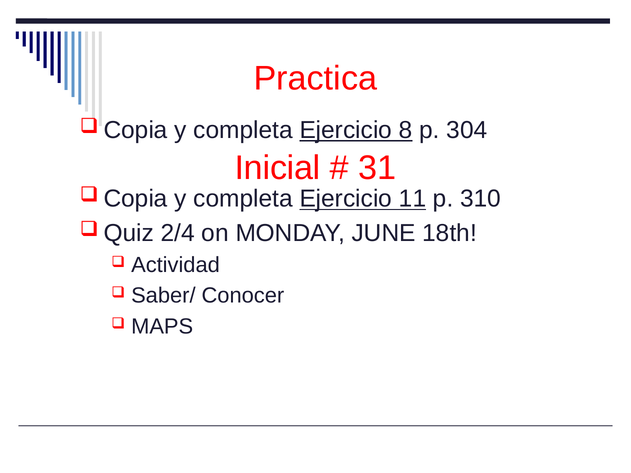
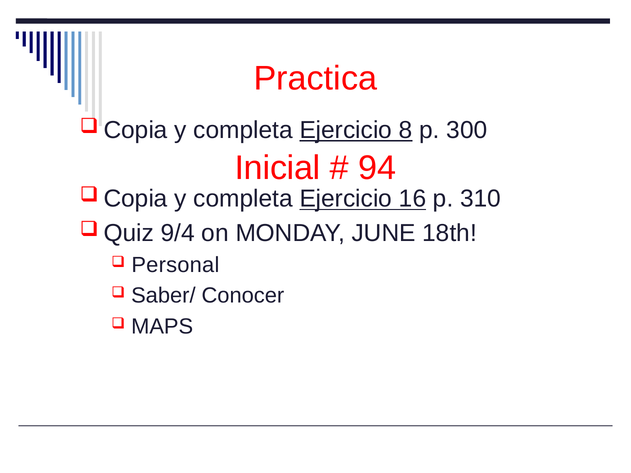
304: 304 -> 300 (467, 130)
31: 31 -> 94 (377, 168)
11: 11 -> 16 (413, 199)
2/4: 2/4 -> 9/4 (178, 233)
Actividad: Actividad -> Personal (175, 265)
